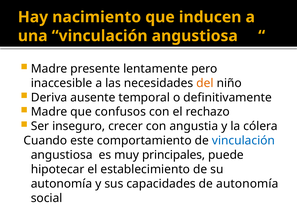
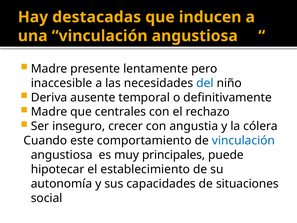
nacimiento: nacimiento -> destacadas (97, 17)
del colour: orange -> blue (205, 83)
confusos: confusos -> centrales (121, 112)
de autonomía: autonomía -> situaciones (247, 184)
